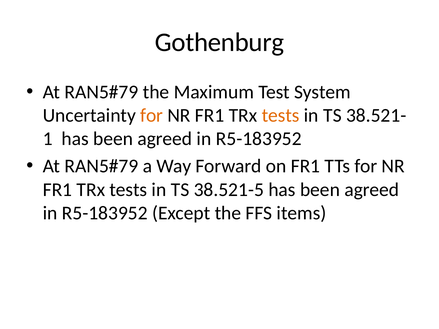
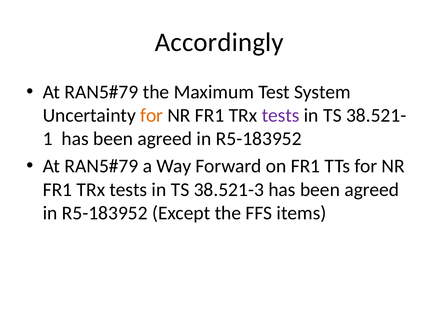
Gothenburg: Gothenburg -> Accordingly (219, 42)
tests colour: orange -> purple (281, 116)
38.521-5: 38.521-5 -> 38.521-3 (229, 190)
